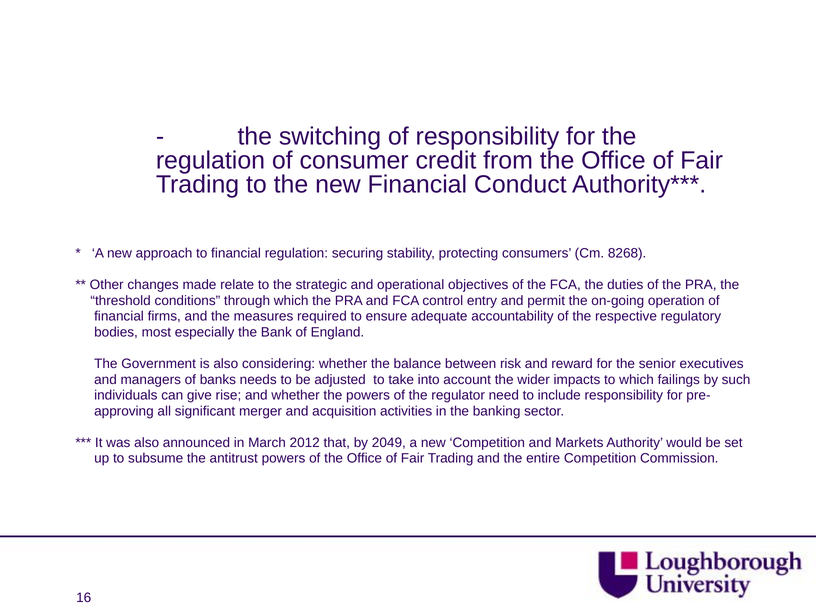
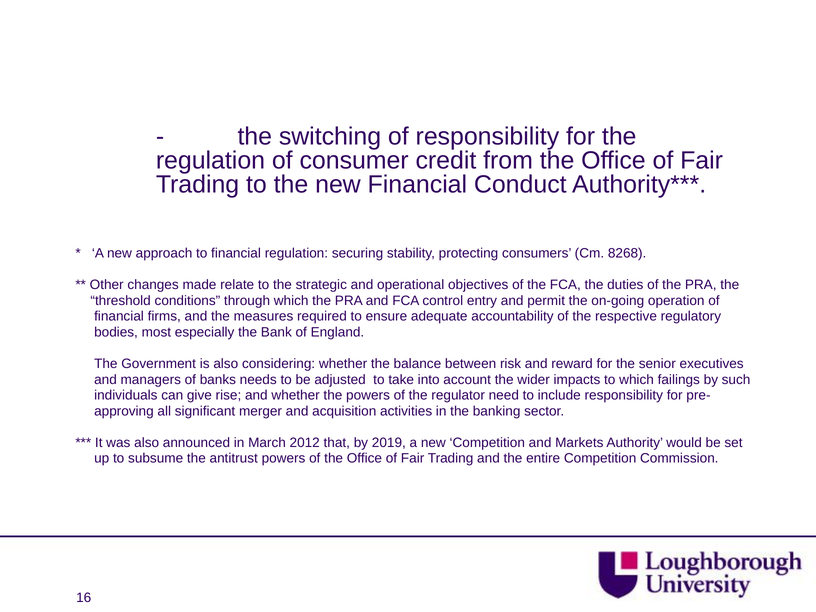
2049: 2049 -> 2019 (389, 443)
